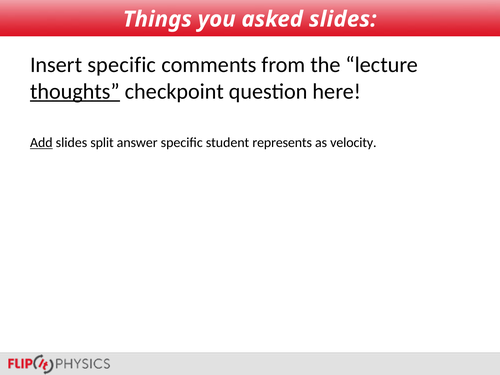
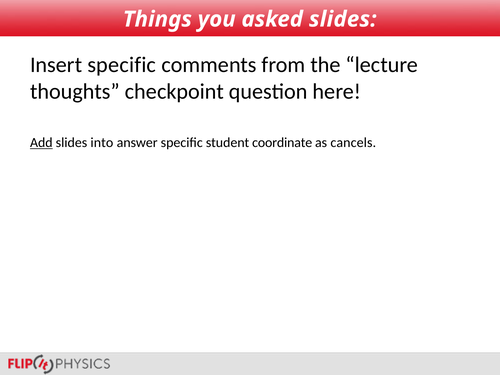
thoughts underline: present -> none (75, 92)
split: split -> into (102, 143)
represents: represents -> coordinate (282, 143)
velocity: velocity -> cancels (353, 143)
